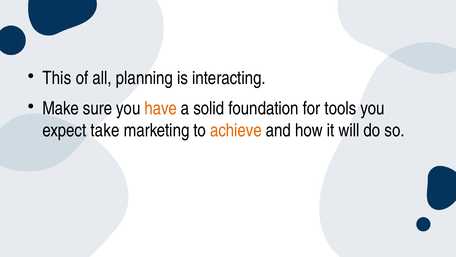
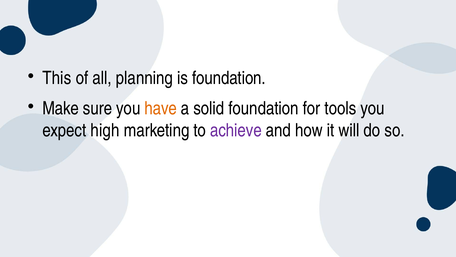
is interacting: interacting -> foundation (229, 78)
take: take -> high (105, 130)
achieve colour: orange -> purple (236, 130)
